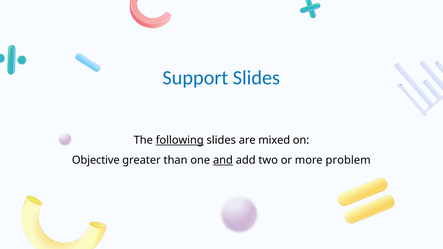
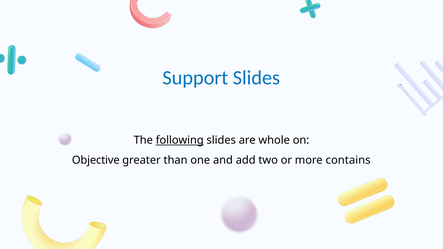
mixed: mixed -> whole (274, 140)
and underline: present -> none (223, 160)
problem: problem -> contains (348, 160)
